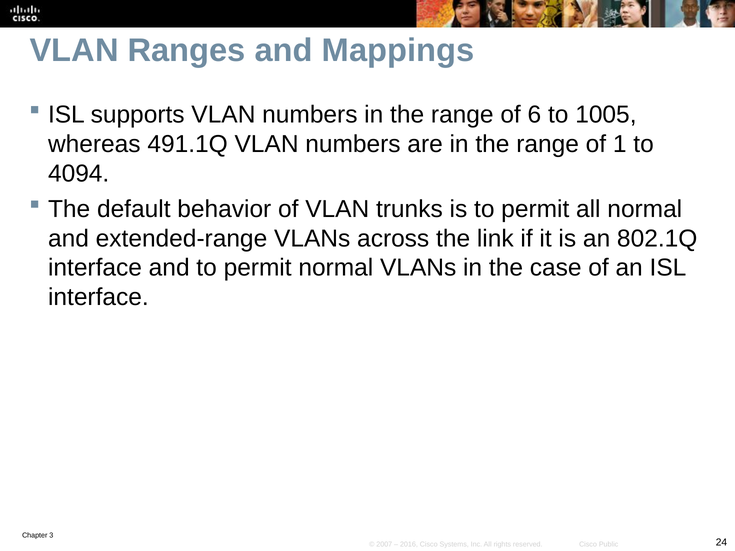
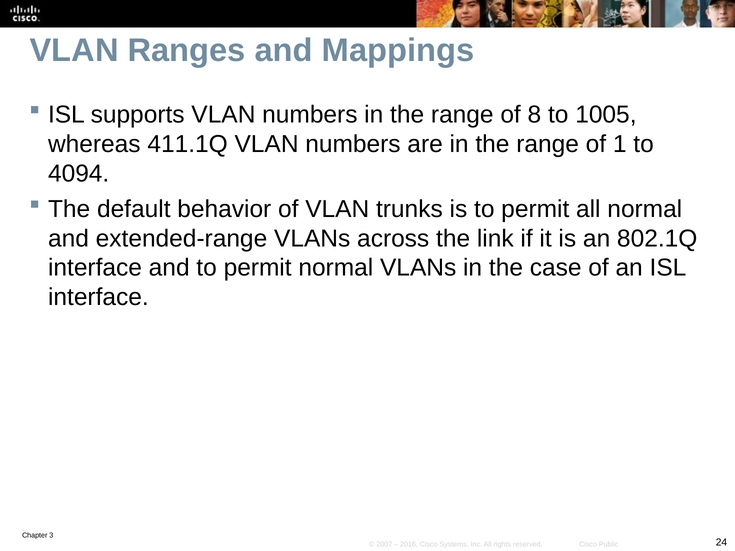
6: 6 -> 8 (534, 115)
491.1Q: 491.1Q -> 411.1Q (188, 144)
